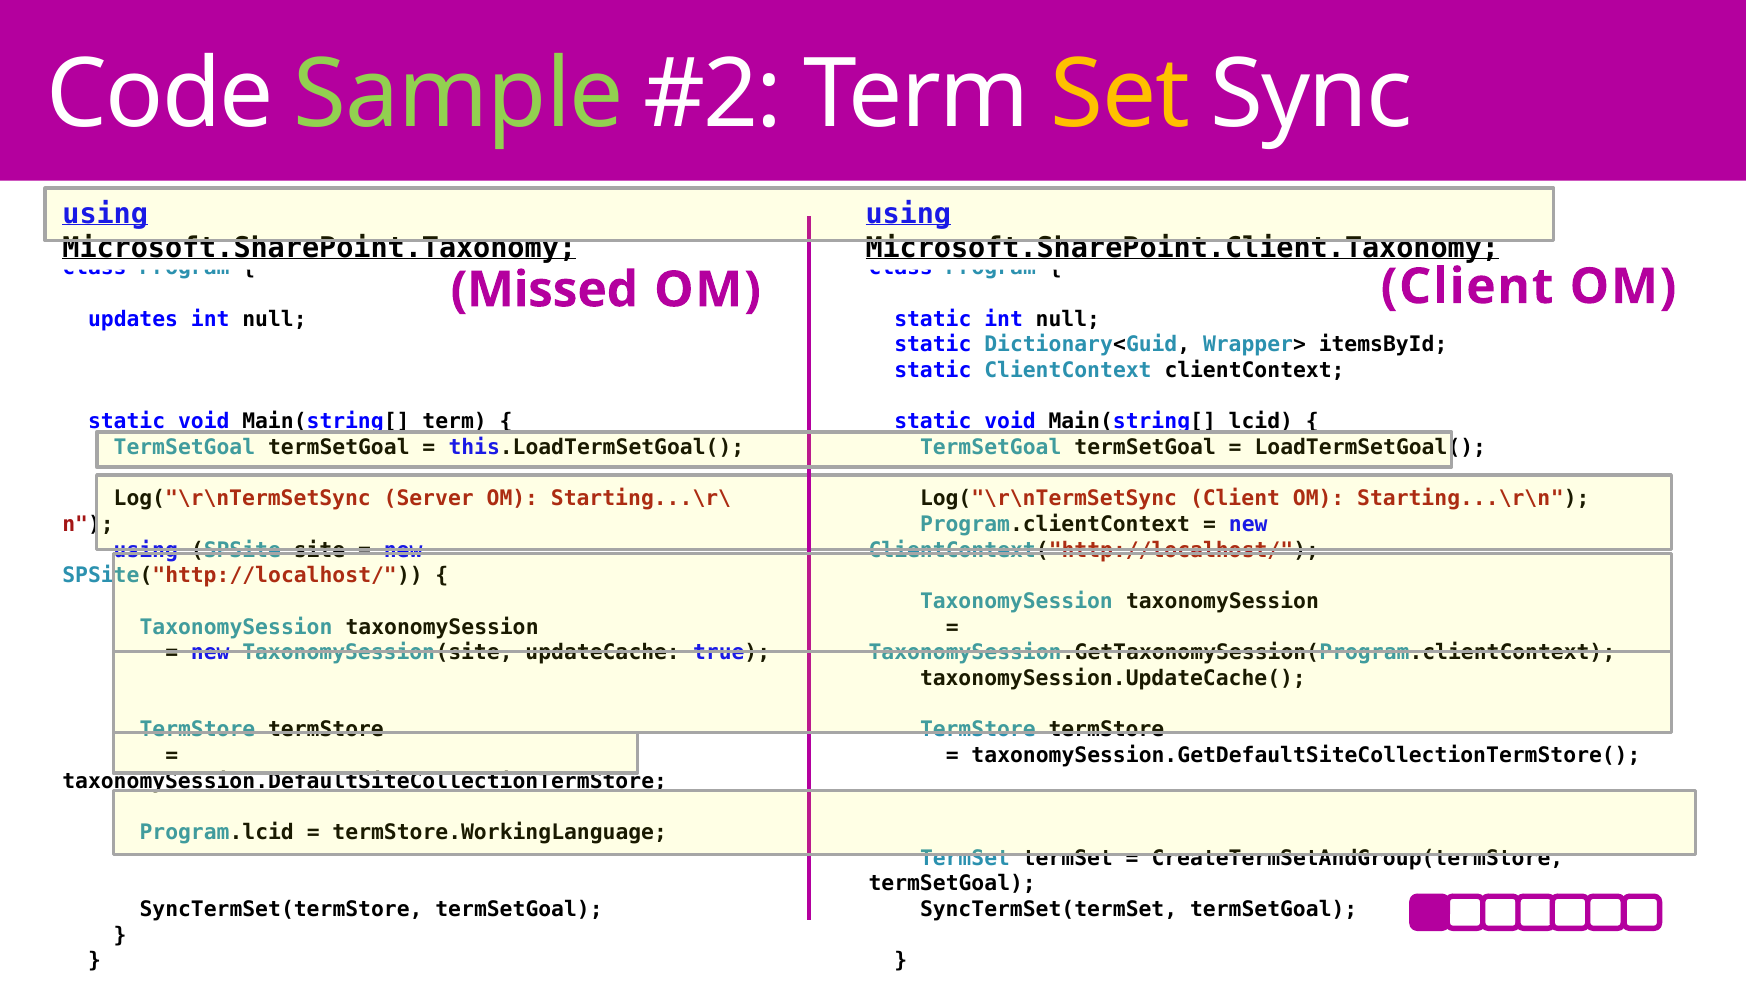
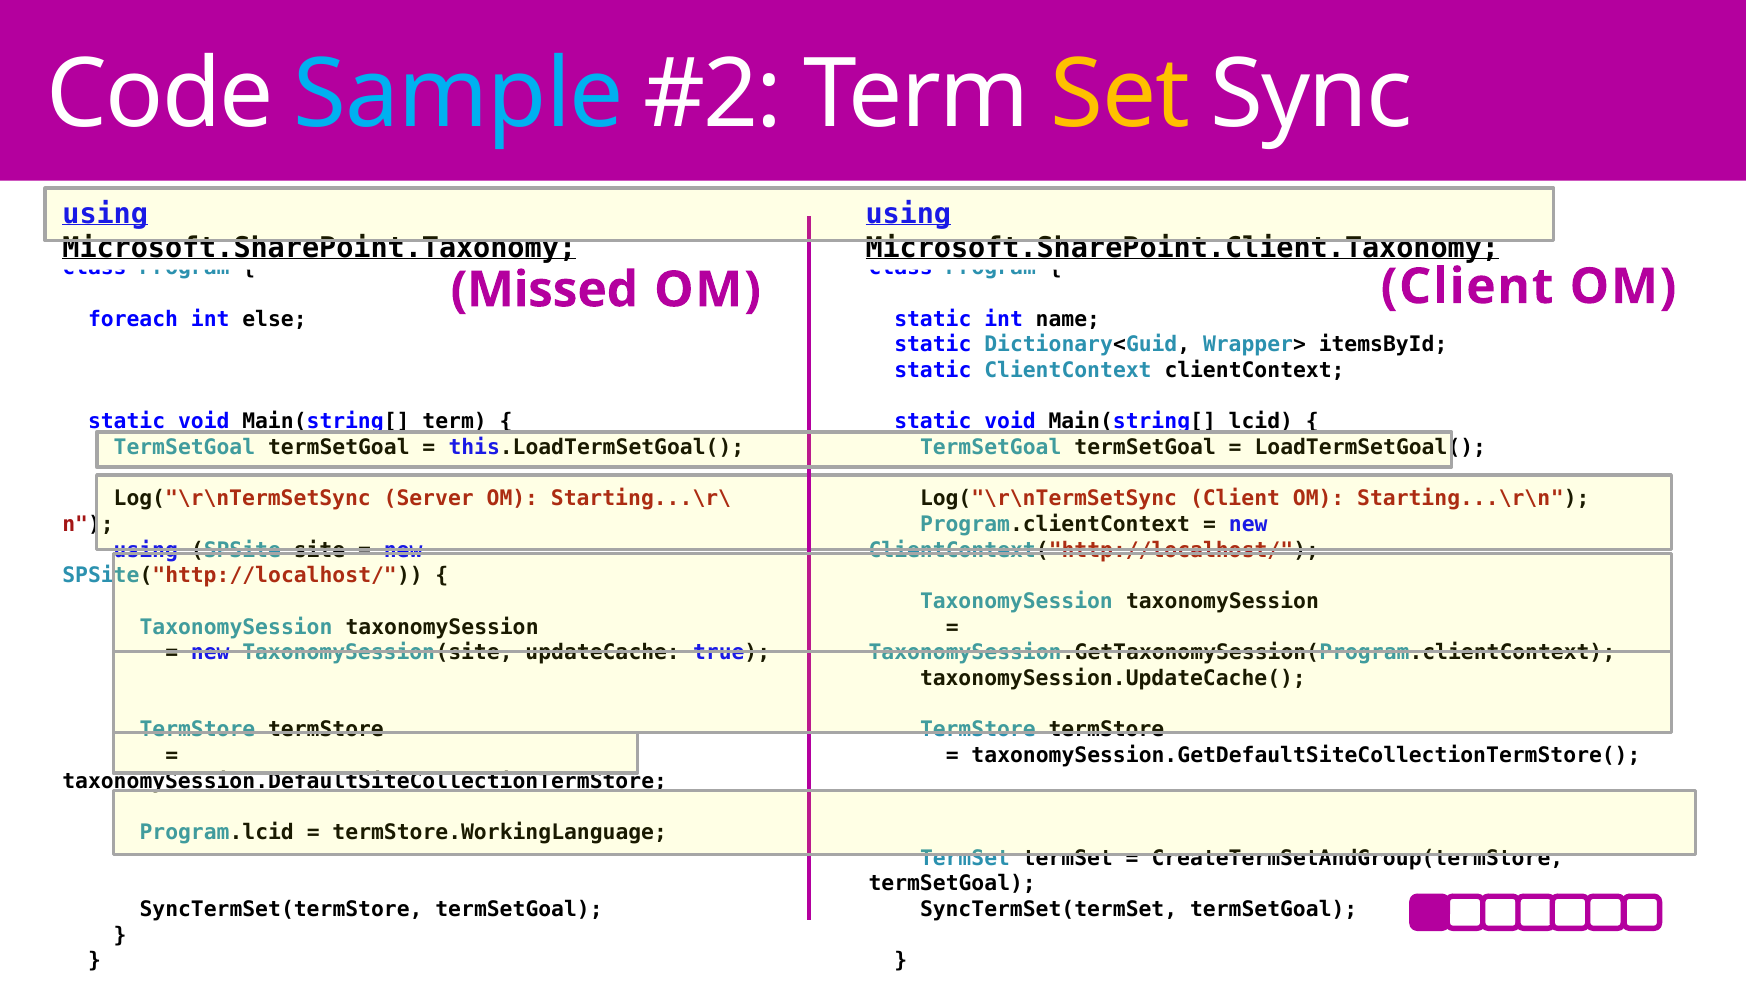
Sample colour: light green -> light blue (459, 95)
updates: updates -> foreach (133, 319)
null: null -> else (274, 319)
static int null: null -> name (1068, 319)
